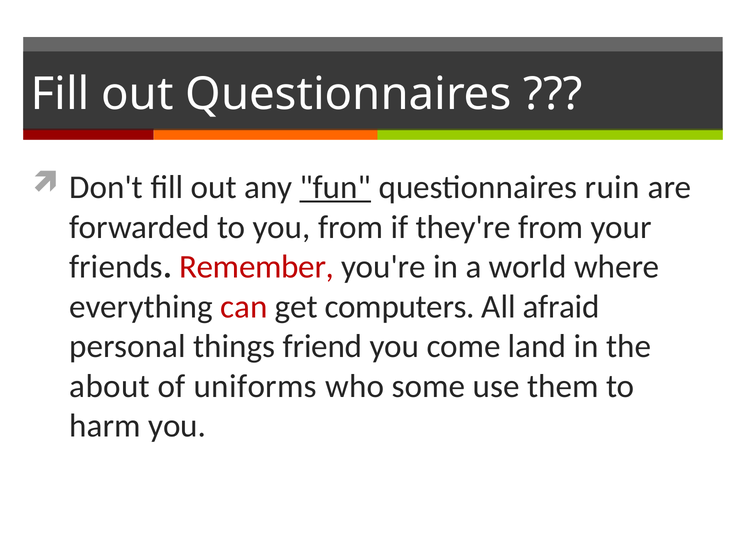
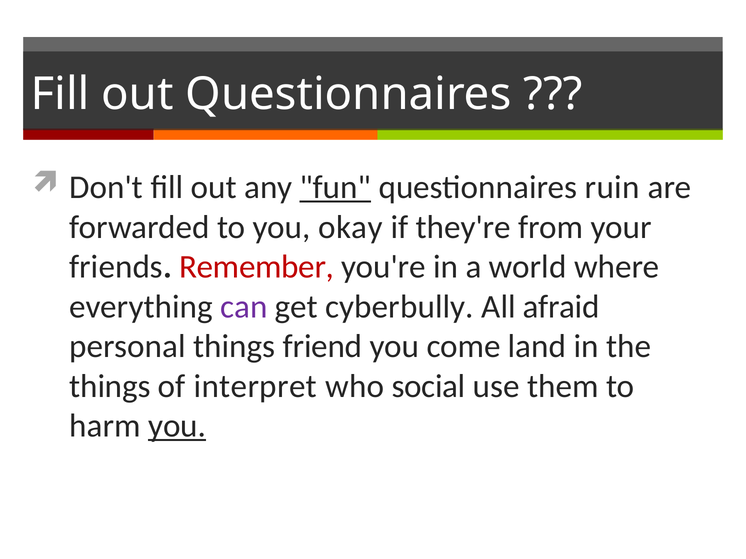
you from: from -> okay (350, 227)
can colour: red -> purple (244, 307)
computers: computers -> cyberbully (400, 307)
about: about -> things (110, 387)
uniforms: uniforms -> interpret (255, 387)
some: some -> social (429, 387)
you underline: none -> present (177, 426)
